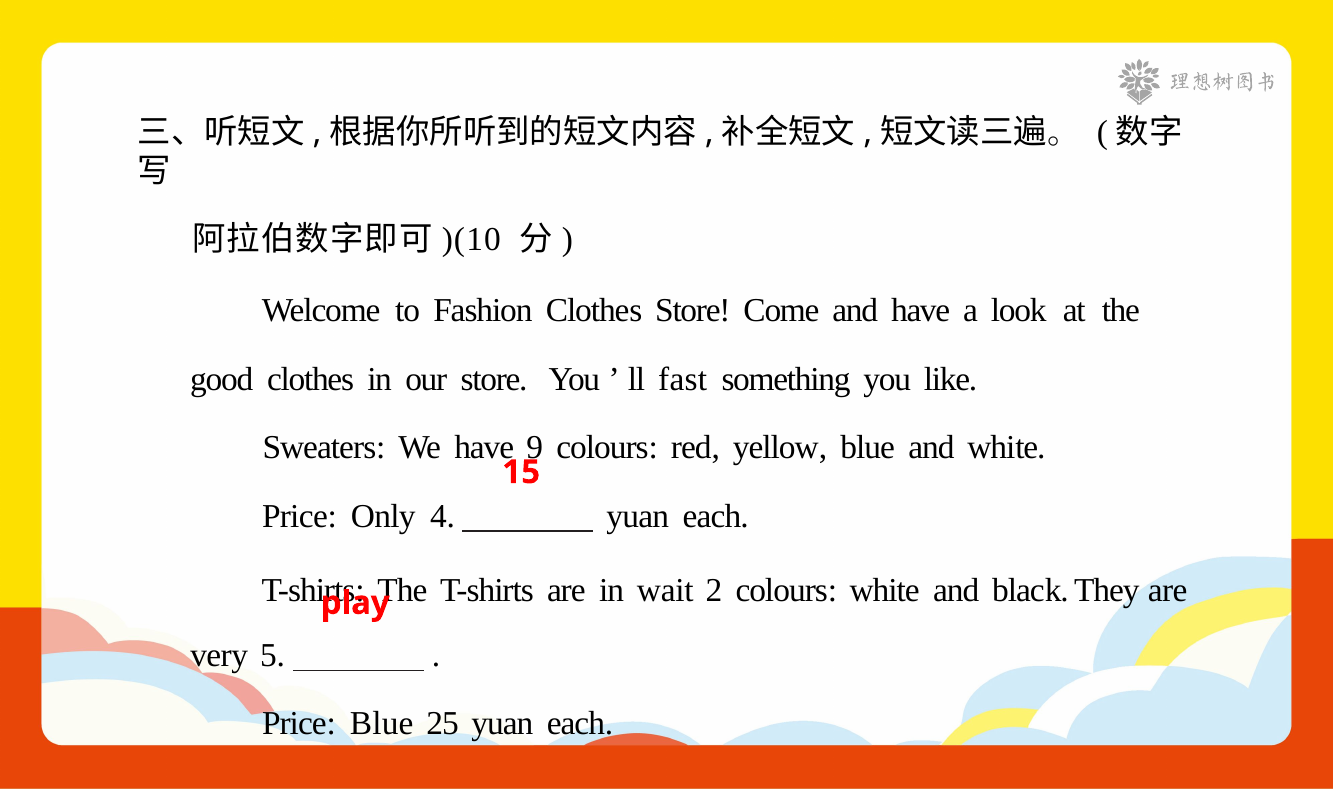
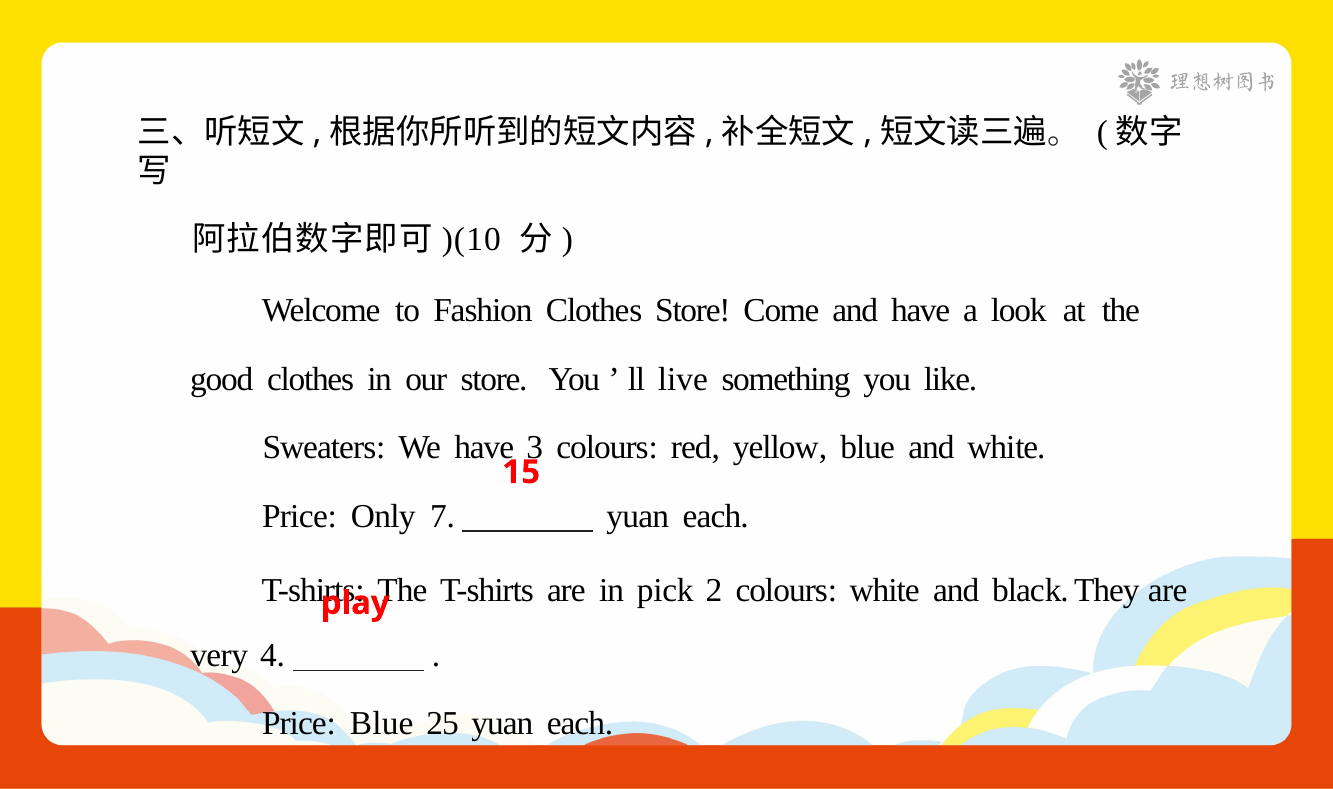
fast: fast -> live (683, 379)
9: 9 -> 3 (535, 448)
4: 4 -> 7 (443, 516)
wait: wait -> pick (665, 591)
5: 5 -> 4 (273, 655)
